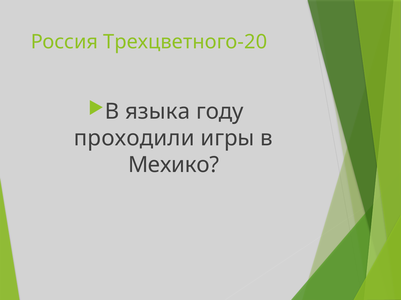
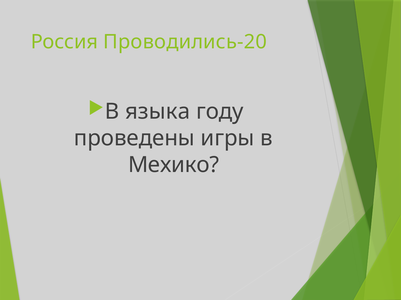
Трехцветного-20: Трехцветного-20 -> Проводились-20 (185, 42)
проходили: проходили -> проведены (134, 138)
